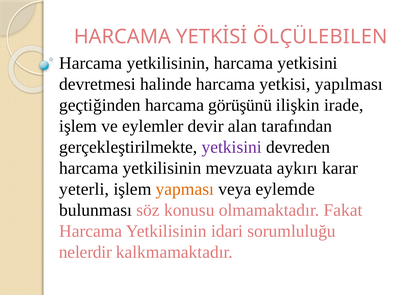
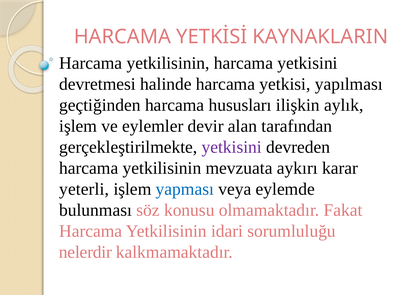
ÖLÇÜLEBILEN: ÖLÇÜLEBILEN -> KAYNAKLARIN (320, 37)
görüşünü: görüşünü -> hususları (240, 105)
irade: irade -> aylık (344, 105)
yapması colour: orange -> blue (185, 189)
